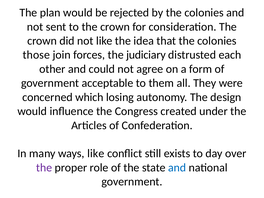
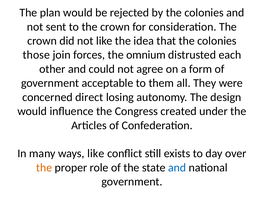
judiciary: judiciary -> omnium (146, 55)
which: which -> direct (89, 97)
the colour: purple -> orange (44, 168)
